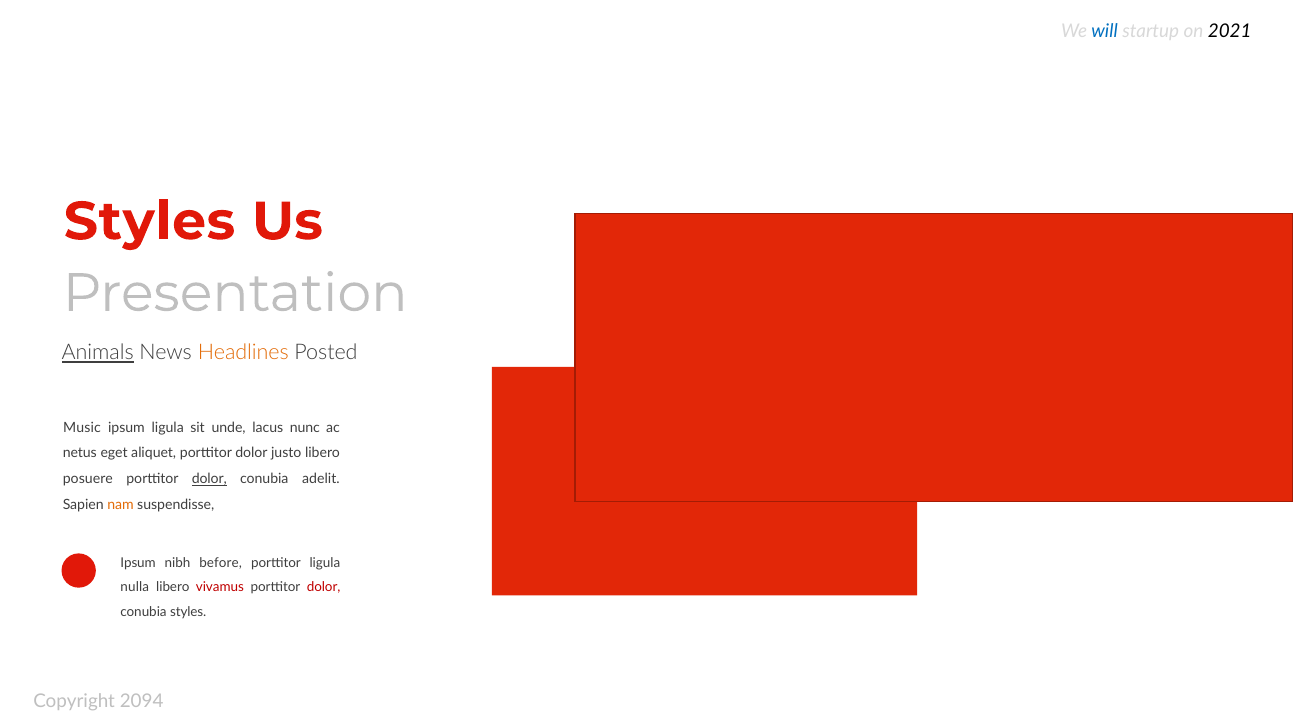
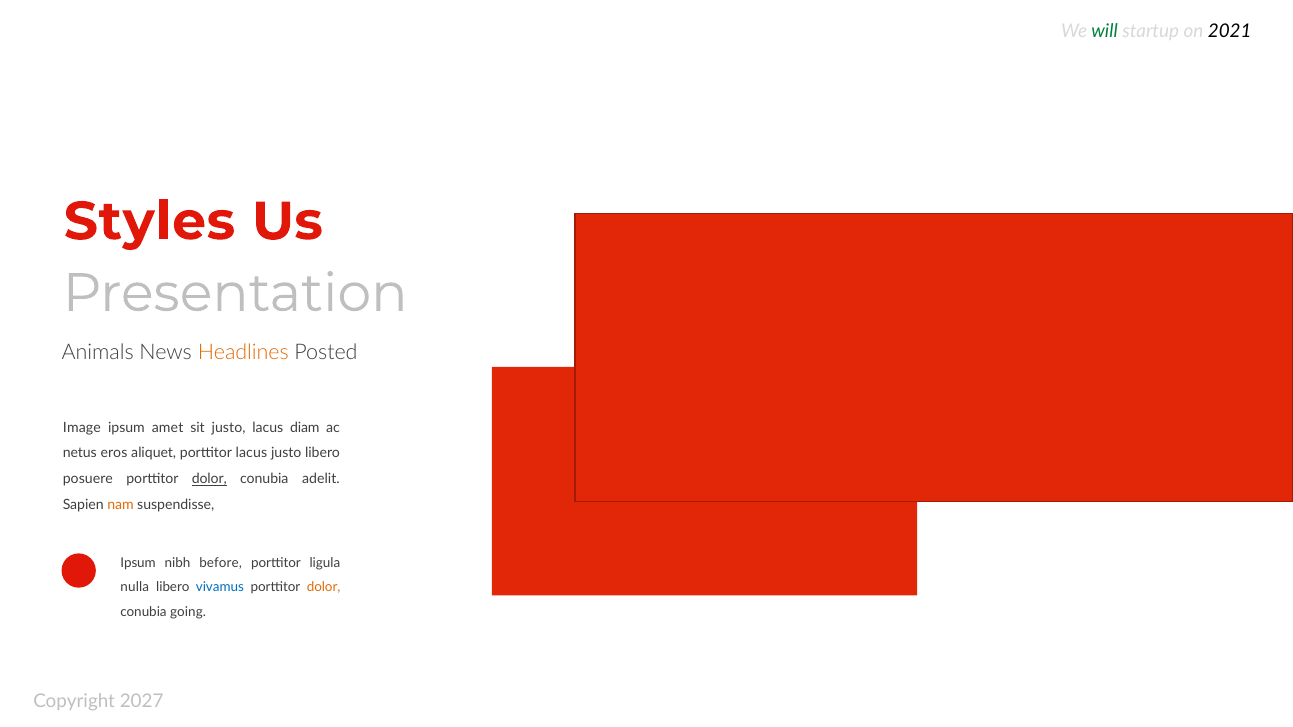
will colour: blue -> green (1105, 31)
Animals underline: present -> none (98, 353)
Music: Music -> Image (82, 428)
ipsum ligula: ligula -> amet (168, 428)
sit unde: unde -> justo (229, 428)
nunc: nunc -> diam (305, 428)
eget: eget -> eros (114, 453)
aliquet porttitor dolor: dolor -> lacus (251, 453)
vivamus colour: red -> blue (220, 588)
dolor colour: red -> orange (324, 588)
conubia styles: styles -> going (188, 612)
2094: 2094 -> 2027 (142, 702)
